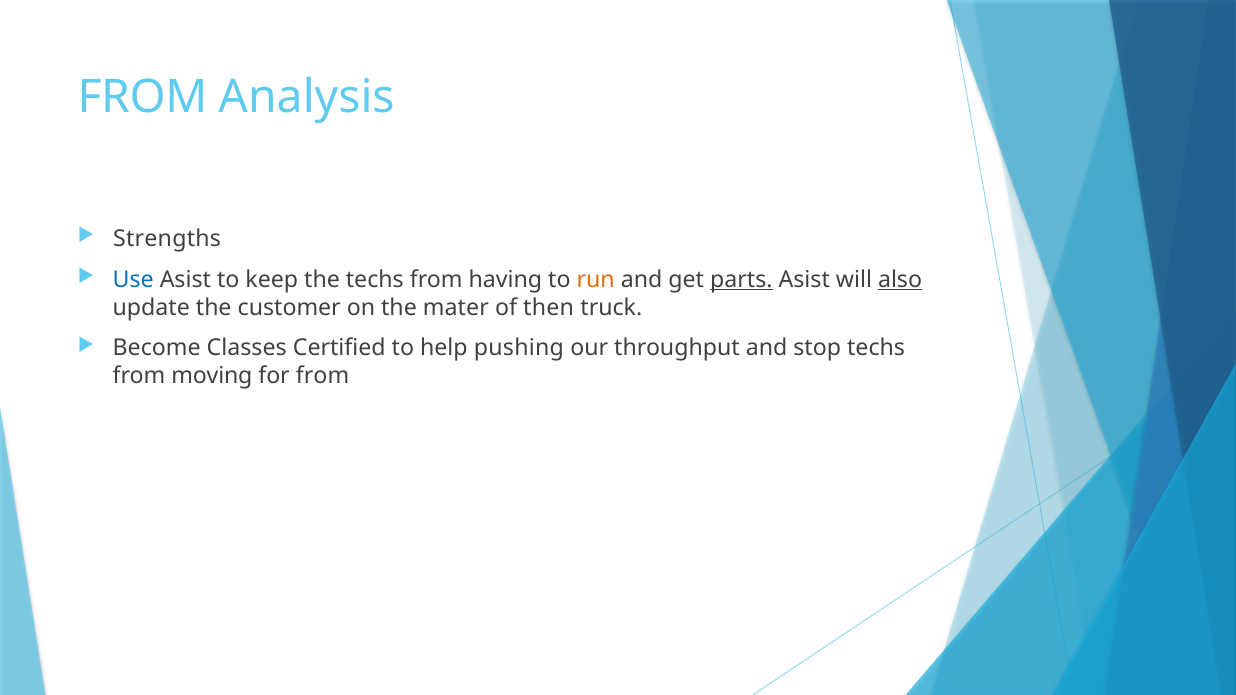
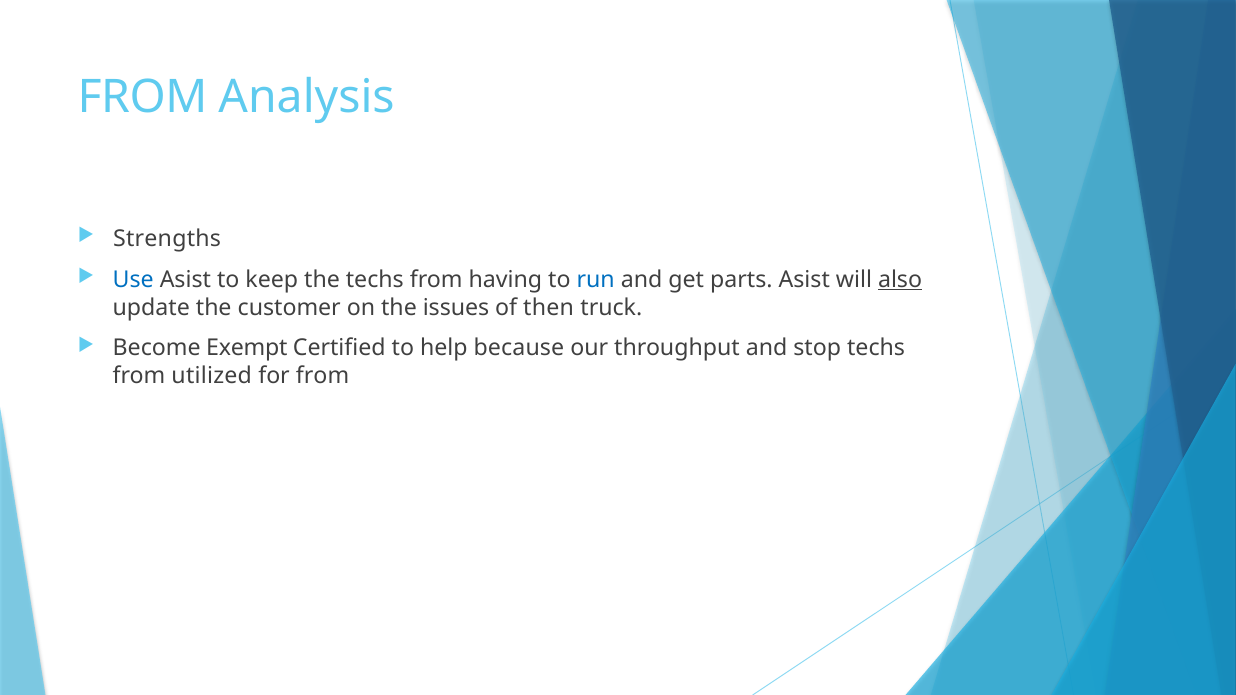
run colour: orange -> blue (596, 280)
parts underline: present -> none (741, 280)
mater: mater -> issues (456, 308)
Classes: Classes -> Exempt (247, 348)
pushing: pushing -> because (519, 348)
moving: moving -> utilized (212, 376)
